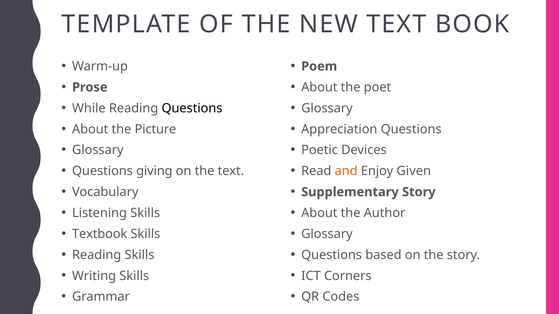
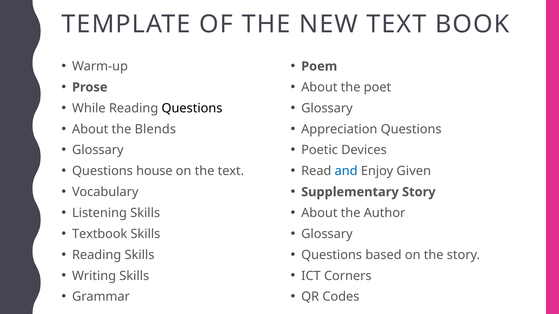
Picture: Picture -> Blends (155, 129)
giving: giving -> house (154, 171)
and colour: orange -> blue (346, 171)
